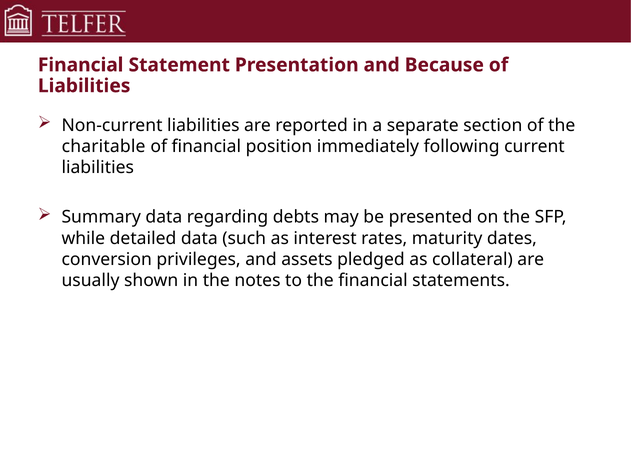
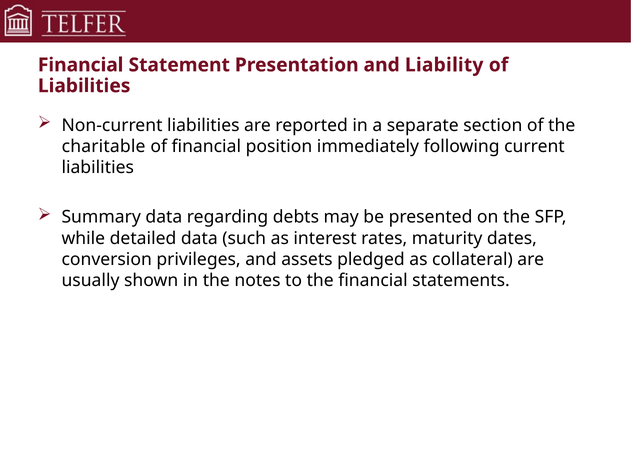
Because: Because -> Liability (444, 65)
